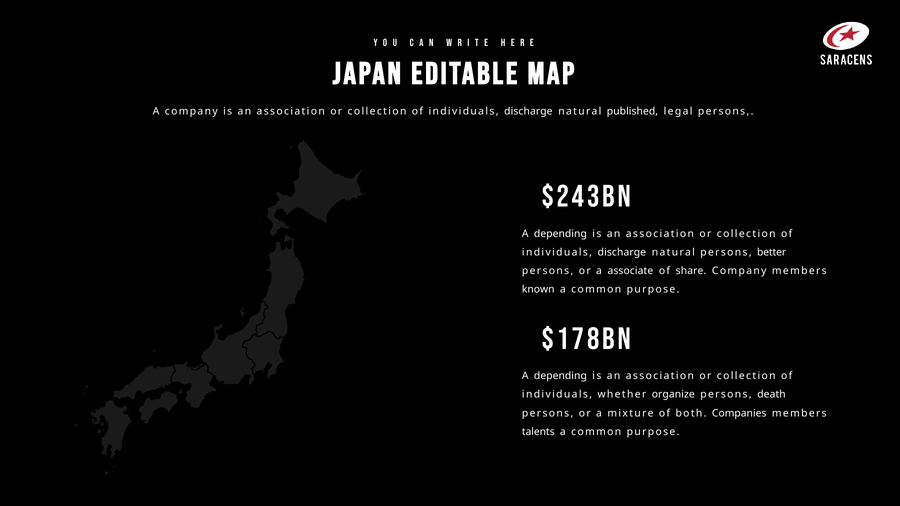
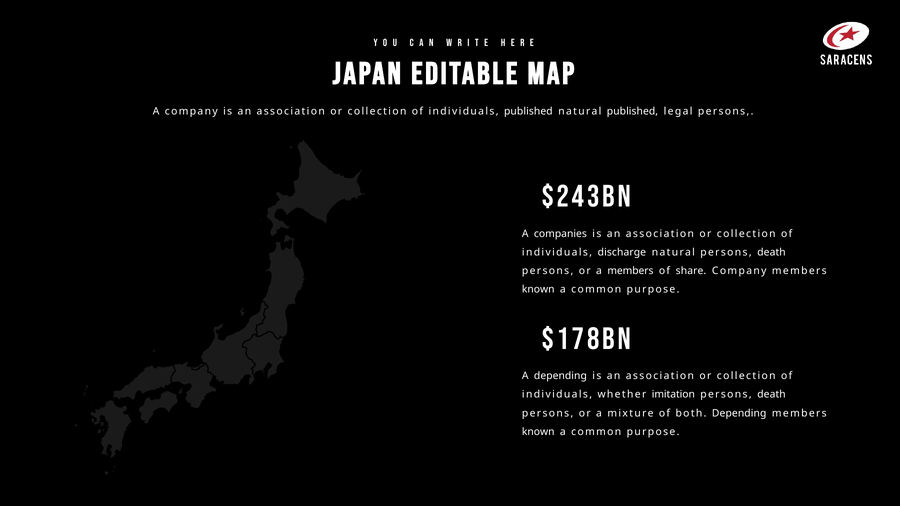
discharge: discharge -> published (528, 111)
depending: depending -> companies (560, 234)
natural persons better: better -> death (772, 253)
a associate: associate -> members (630, 271)
organize: organize -> imitation (673, 395)
both Companies: Companies -> Depending (739, 413)
talents: talents -> known (538, 432)
